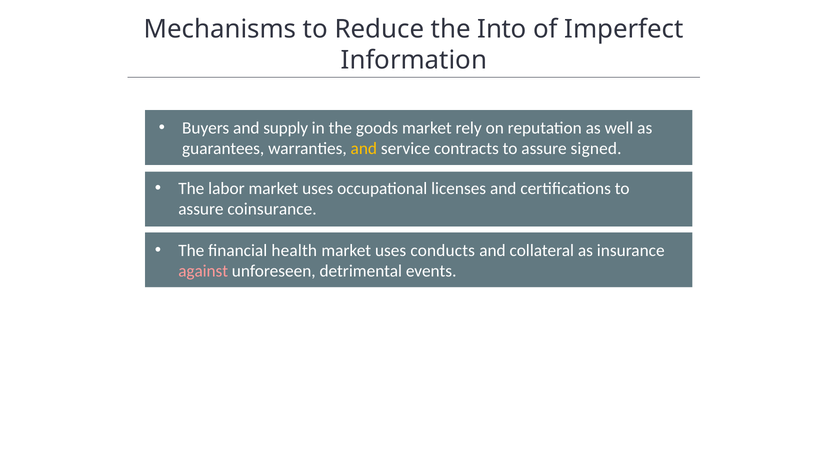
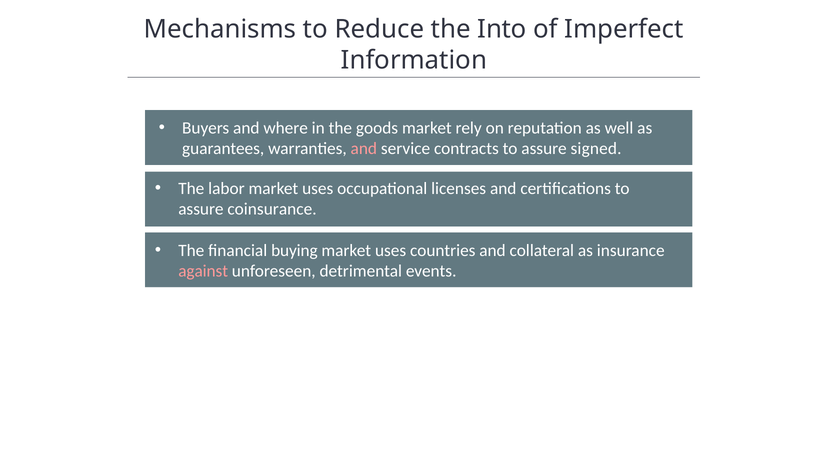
supply: supply -> where (286, 128)
and colour: yellow -> pink (364, 149)
health: health -> buying (294, 250)
conducts: conducts -> countries (443, 250)
